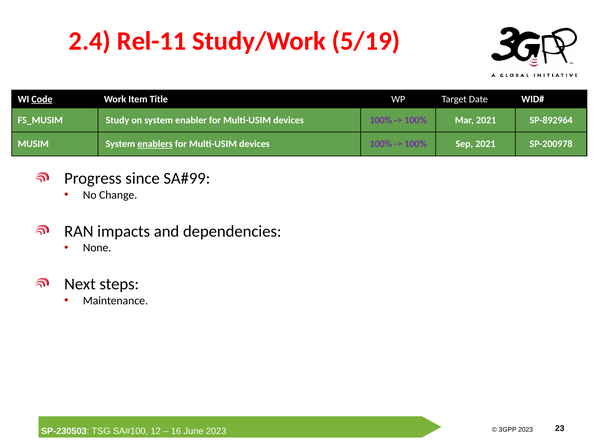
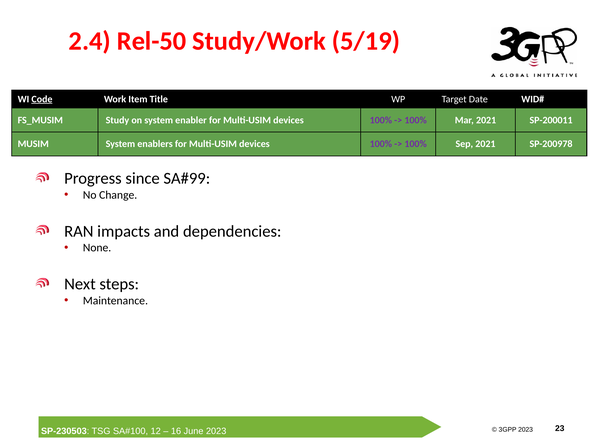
Rel-11: Rel-11 -> Rel-50 (152, 41)
SP-892964: SP-892964 -> SP-200011 (551, 120)
enablers underline: present -> none (155, 144)
